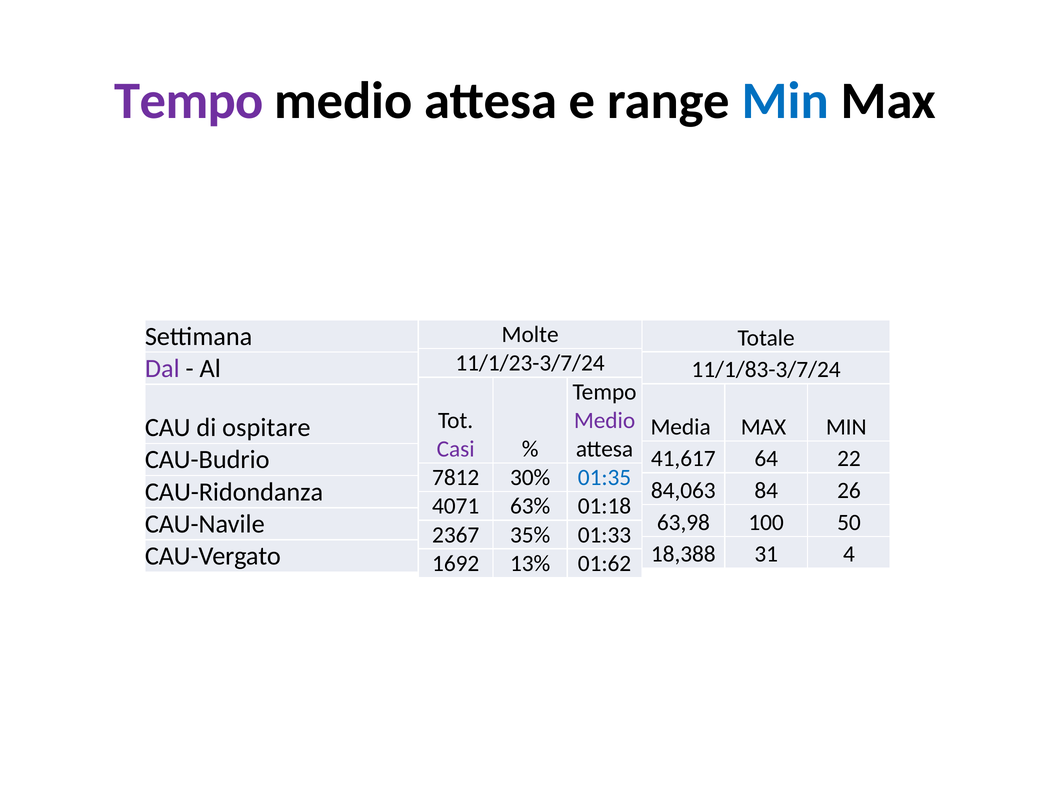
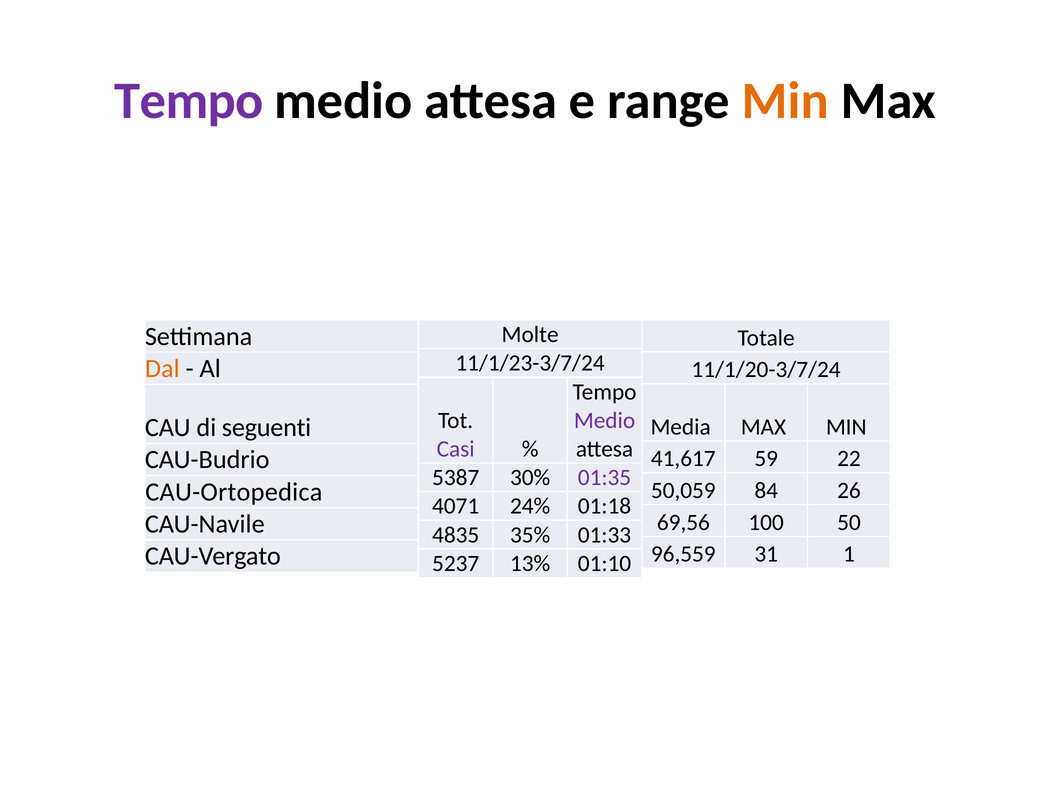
Min colour: blue -> orange (785, 101)
Dal colour: purple -> orange (162, 369)
11/1/83-3/7/24: 11/1/83-3/7/24 -> 11/1/20-3/7/24 (766, 370)
ospitare: ospitare -> seguenti (267, 428)
64: 64 -> 59 (766, 459)
7812: 7812 -> 5387 (456, 478)
01:35 colour: blue -> purple (605, 478)
84,063: 84,063 -> 50,059 (683, 491)
CAU-Ridondanza: CAU-Ridondanza -> CAU-Ortopedica (234, 492)
63%: 63% -> 24% (530, 506)
63,98: 63,98 -> 69,56 (683, 522)
2367: 2367 -> 4835 (456, 535)
18,388: 18,388 -> 96,559 (683, 554)
4: 4 -> 1 (849, 554)
1692: 1692 -> 5237 (456, 563)
01:62: 01:62 -> 01:10 (605, 563)
